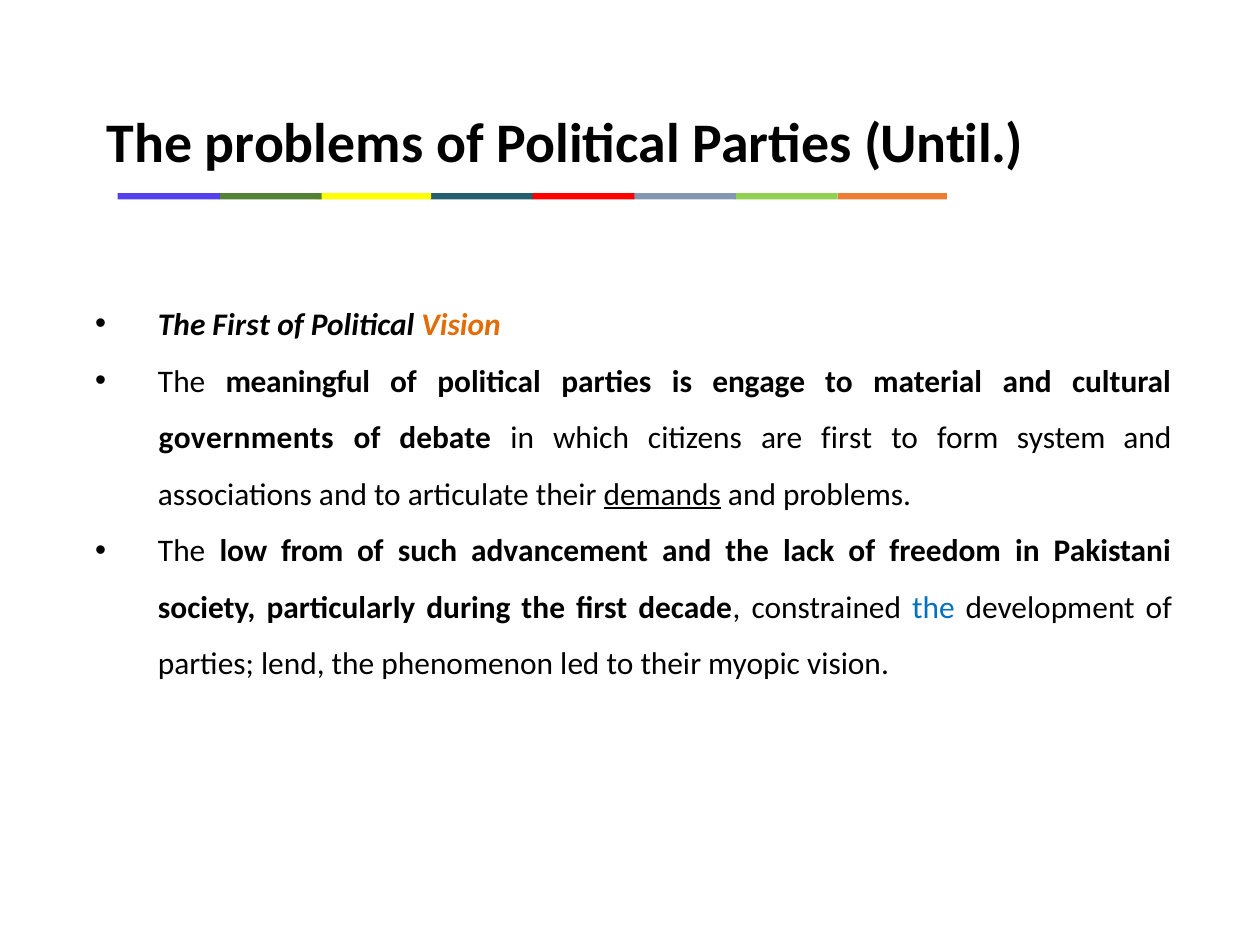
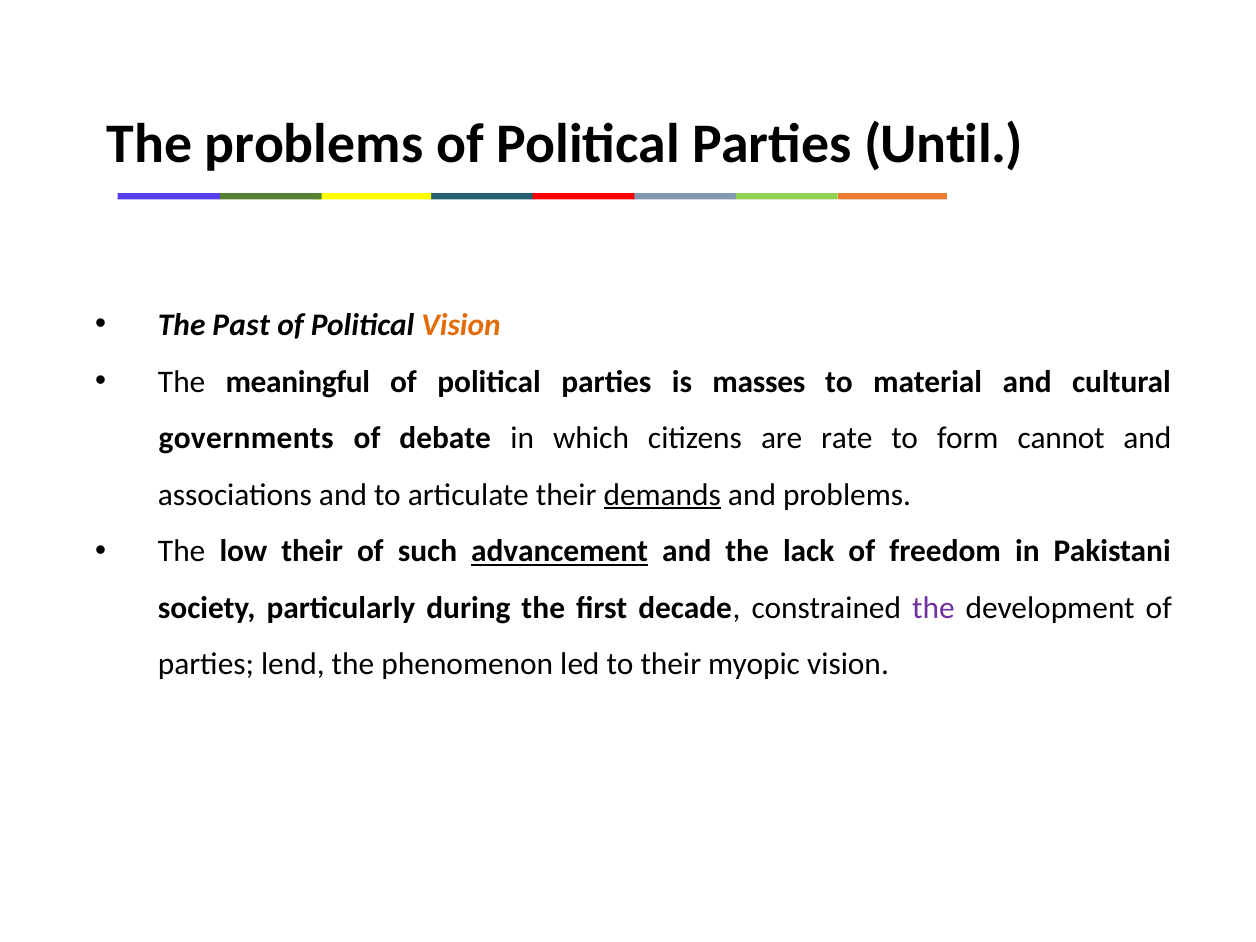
First: First -> Past (241, 325)
engage: engage -> masses (759, 382)
are first: first -> rate (847, 438)
system: system -> cannot (1061, 438)
low from: from -> their (312, 551)
advancement underline: none -> present (560, 551)
the colour: blue -> purple (933, 608)
